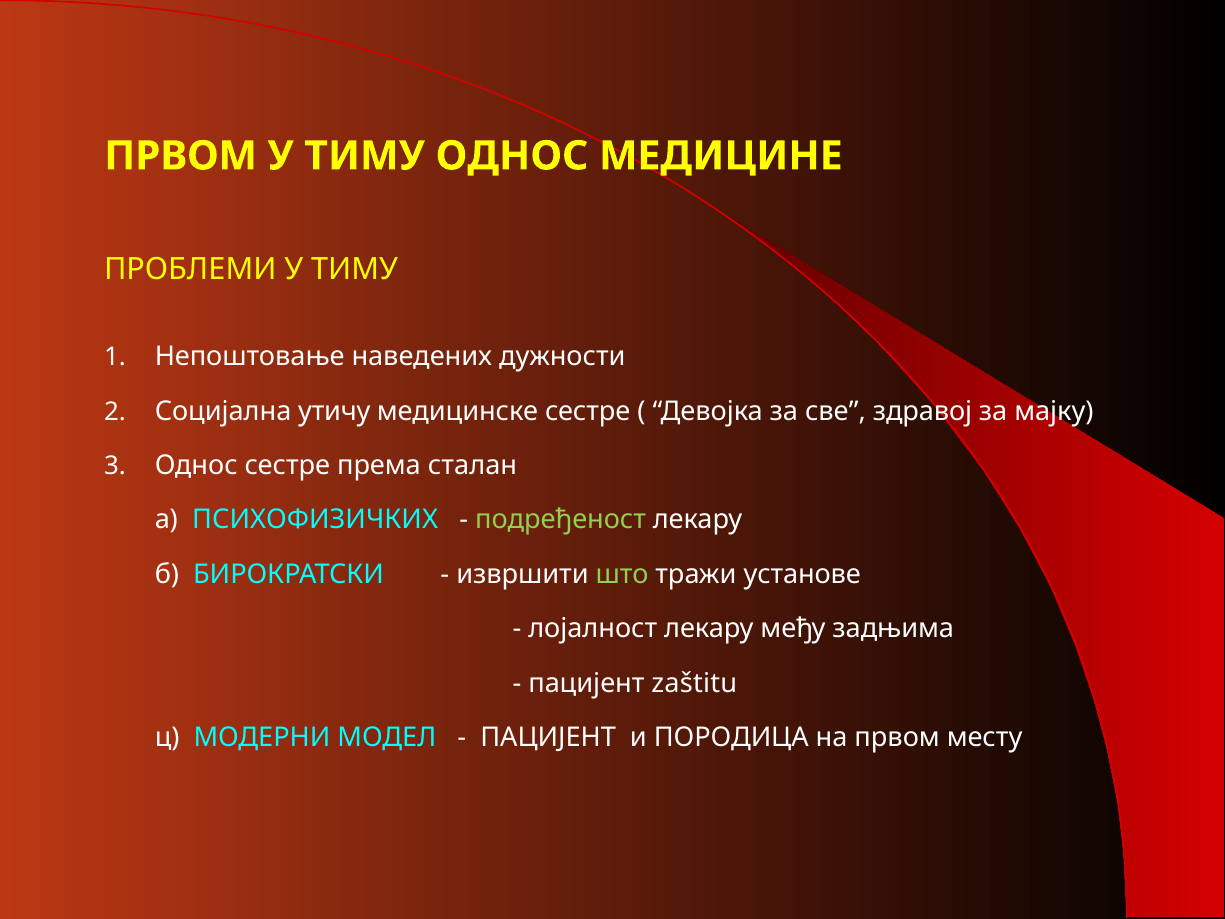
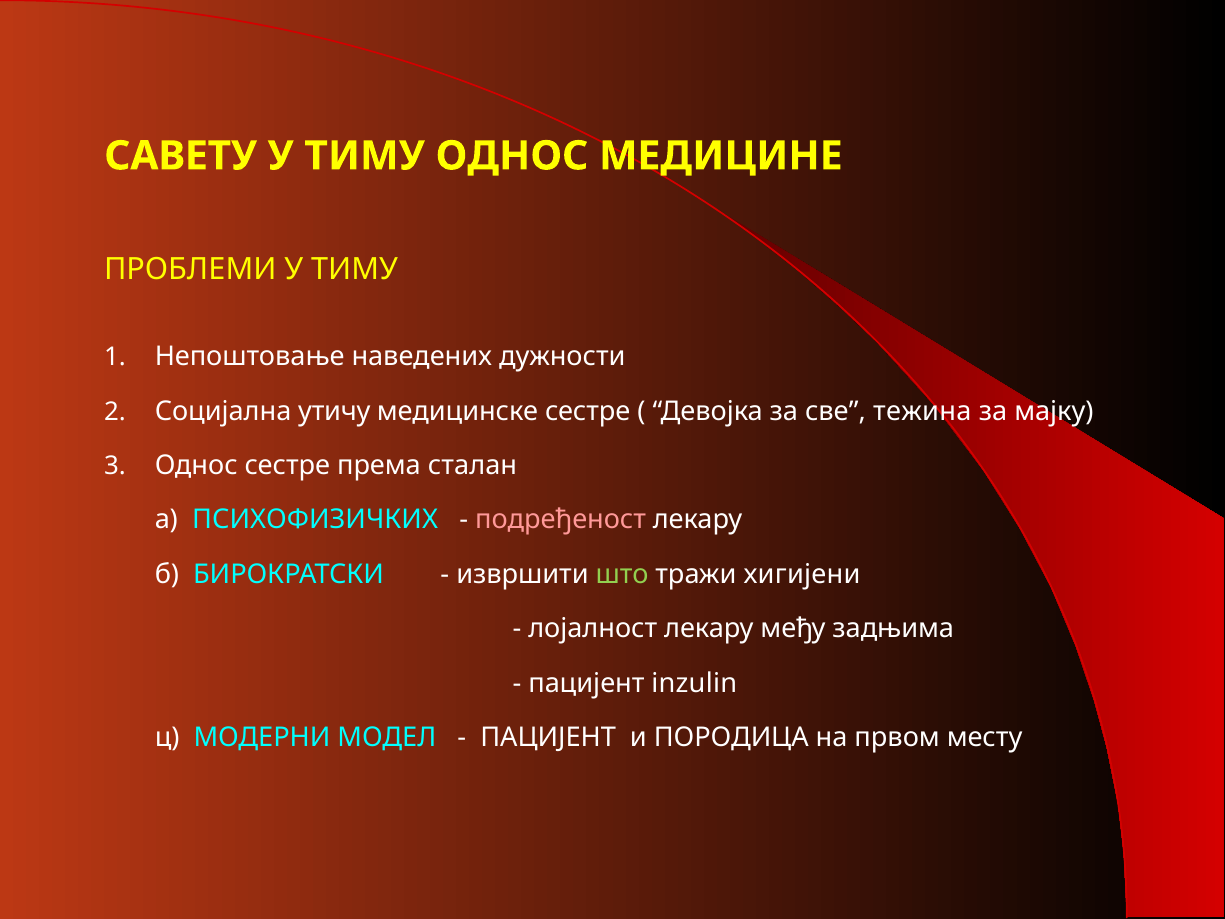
ПРВОМ: ПРВОМ -> САВЕТУ (181, 156)
здравој: здравој -> тежина (922, 411)
подређеност colour: light green -> pink (561, 520)
установе: установе -> хигијени (802, 574)
zaštitu: zaštitu -> inzulin (694, 683)
